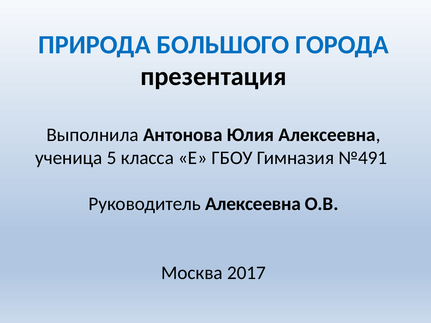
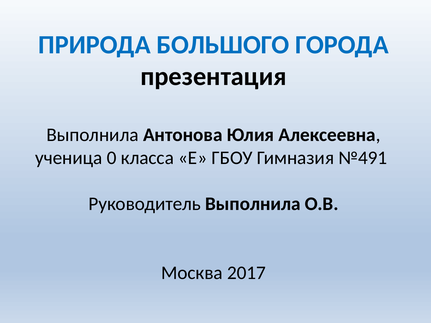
5: 5 -> 0 (112, 158)
Руководитель Алексеевна: Алексеевна -> Выполнила (253, 204)
